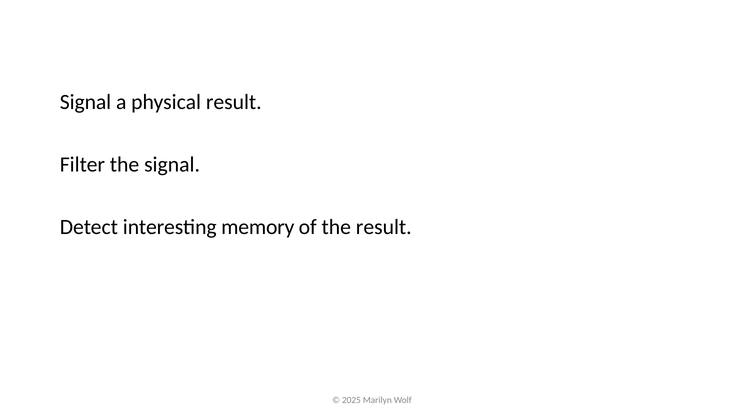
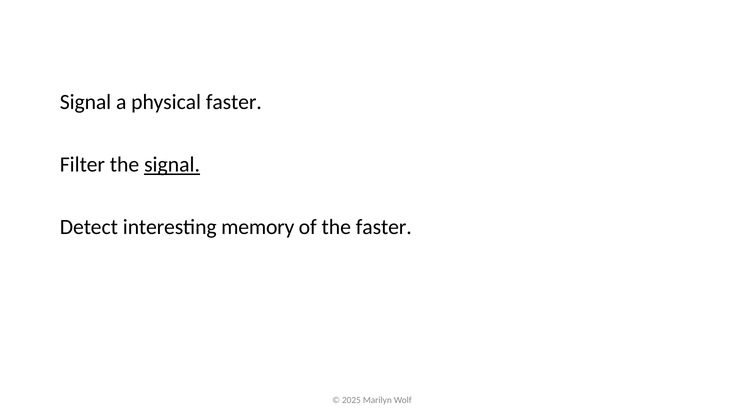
physical result: result -> faster (234, 102)
signal underline: none -> present (172, 165)
the result: result -> faster (384, 227)
